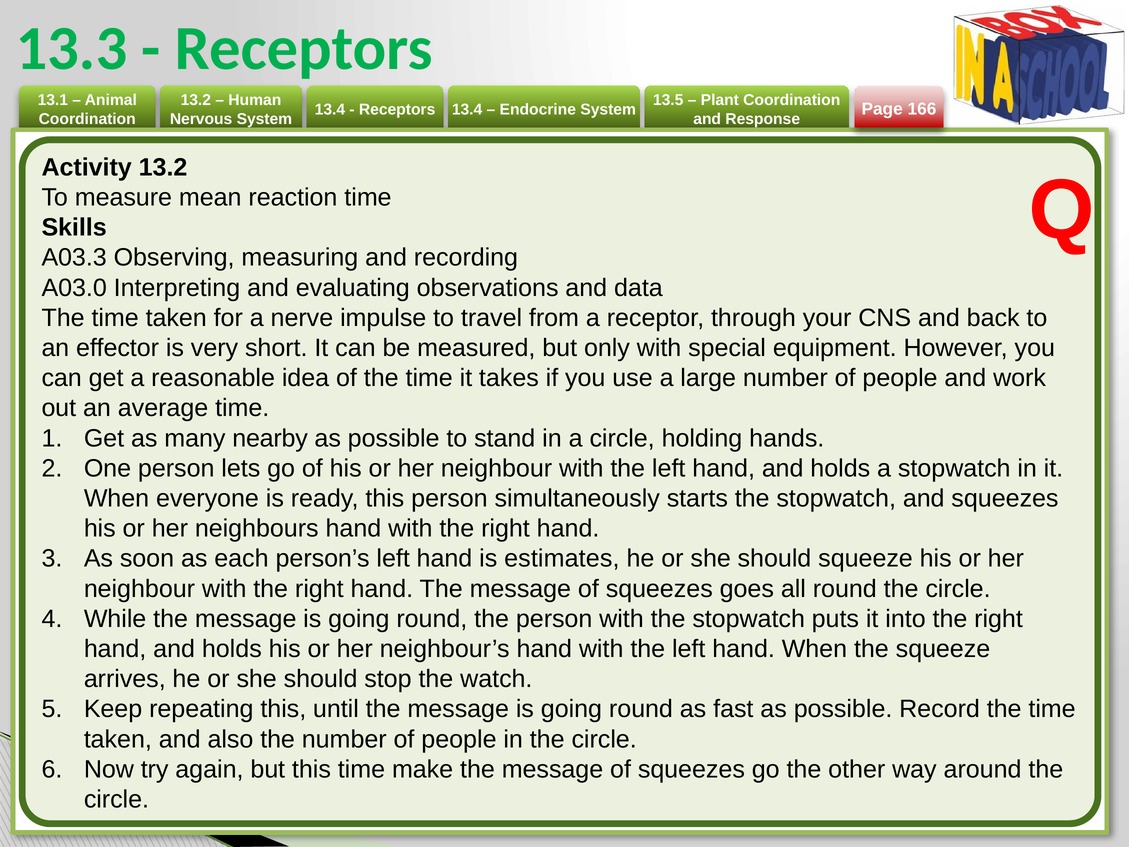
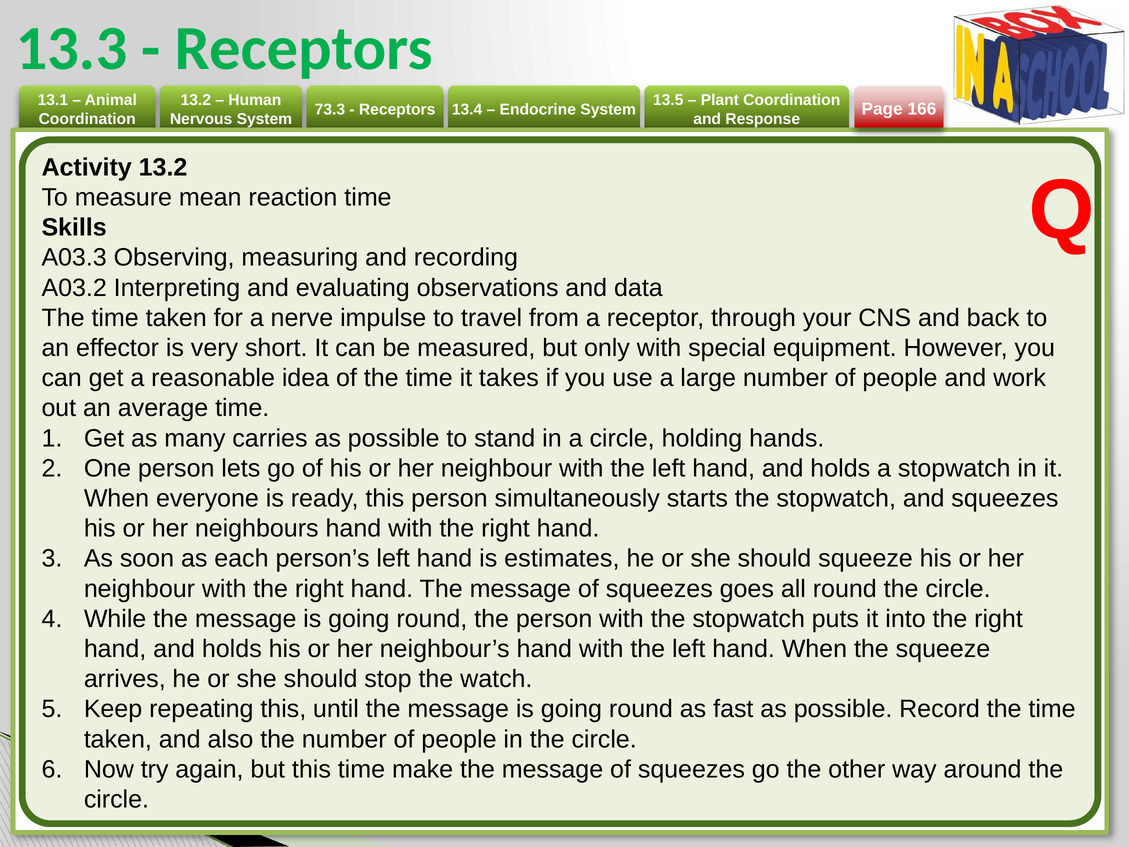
13.4: 13.4 -> 73.3 (330, 110)
A03.0: A03.0 -> A03.2 (74, 288)
nearby: nearby -> carries (270, 438)
